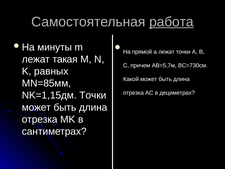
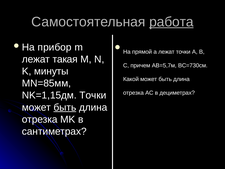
минуты: минуты -> прибор (55, 47)
равных: равных -> минуты (51, 71)
быть underline: none -> present (65, 107)
